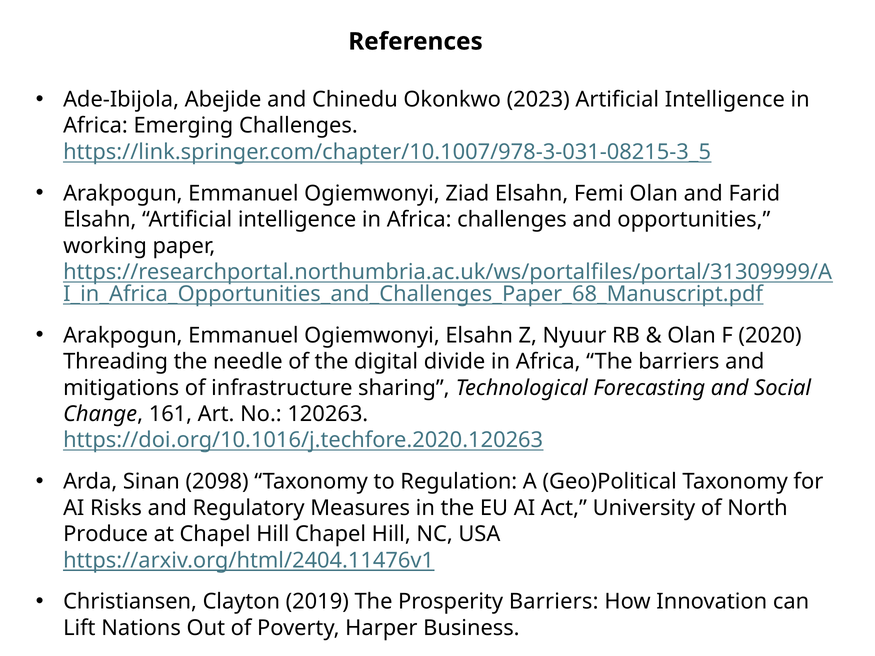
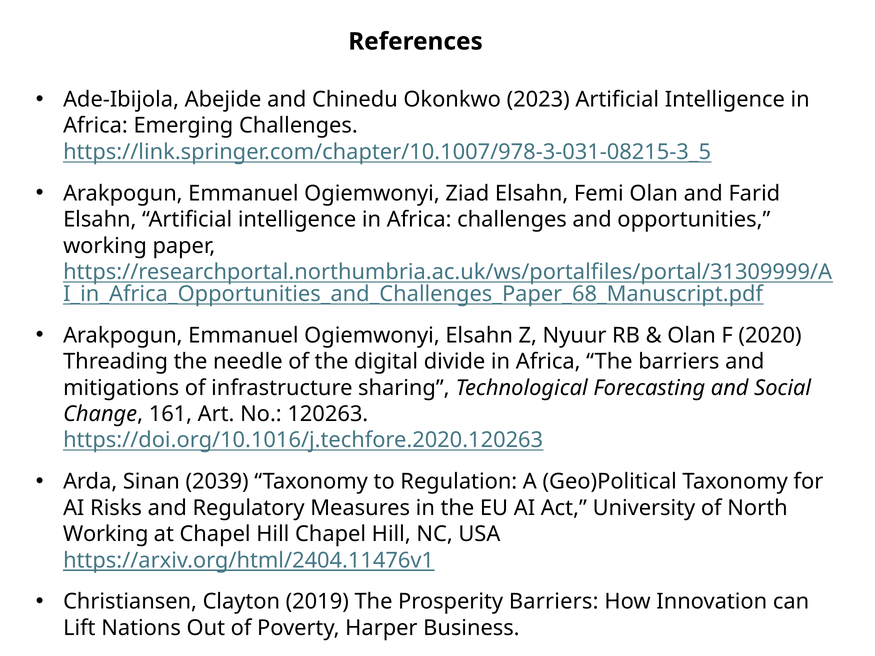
2098: 2098 -> 2039 (217, 482)
Produce: Produce -> Working (106, 534)
